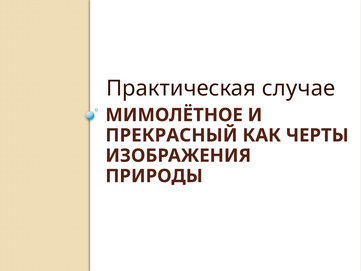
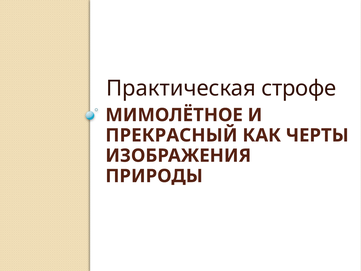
случае: случае -> строфе (299, 88)
